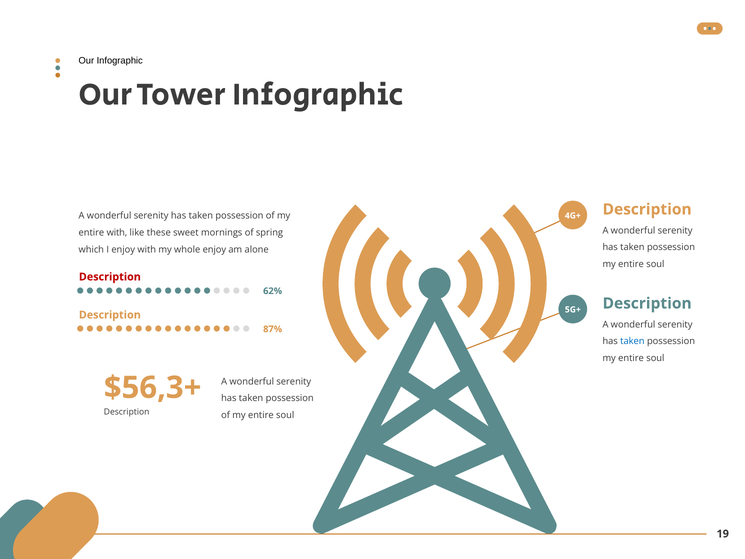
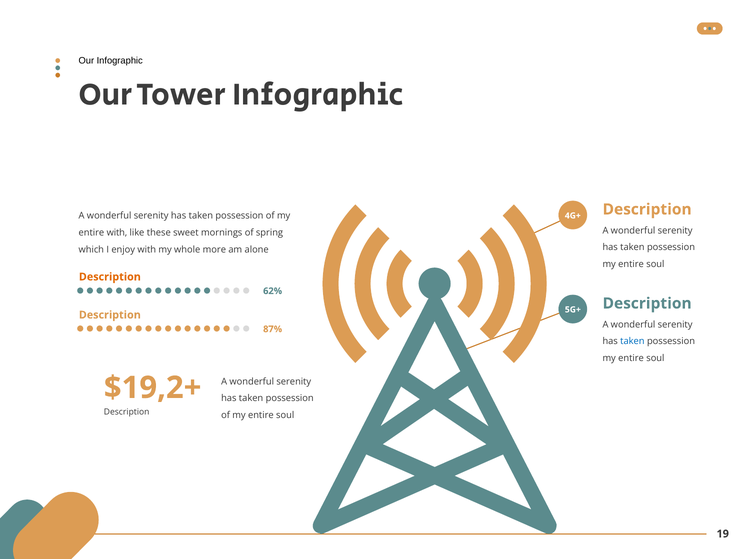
whole enjoy: enjoy -> more (214, 249)
Description colour: red -> orange (110, 277)
$56,3+: $56,3+ -> $19,2+ (153, 388)
